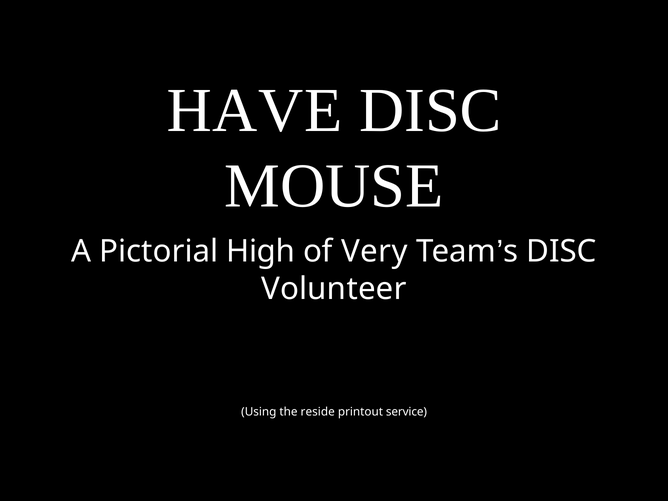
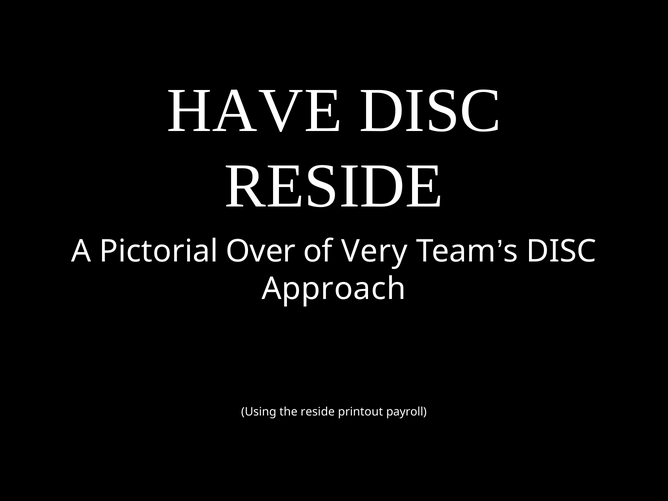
MOUSE: MOUSE -> RESIDE (334, 186)
High: High -> Over (261, 251)
Volunteer: Volunteer -> Approach (334, 289)
service: service -> payroll (406, 412)
